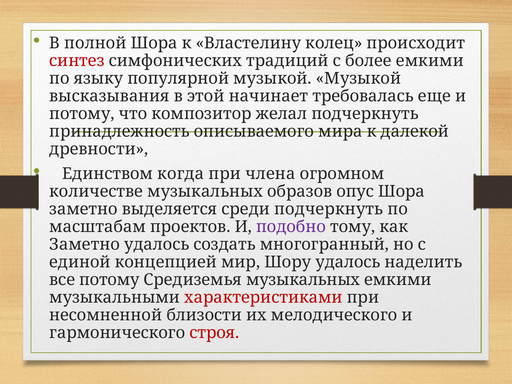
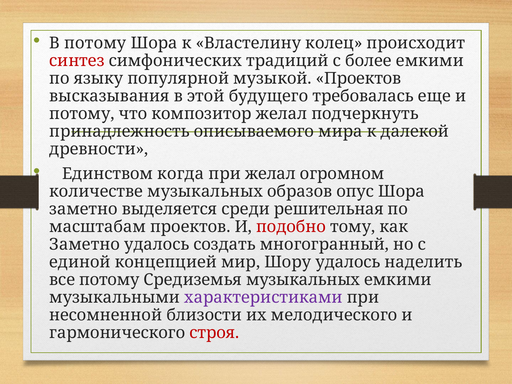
В полной: полной -> потому (95, 43)
музыкой Музыкой: Музыкой -> Проектов (359, 79)
начинает: начинает -> будущего (268, 96)
при члена: члена -> желал (270, 174)
среди подчеркнуть: подчеркнуть -> решительная (329, 209)
подобно colour: purple -> red (291, 227)
характеристиками colour: red -> purple (263, 297)
